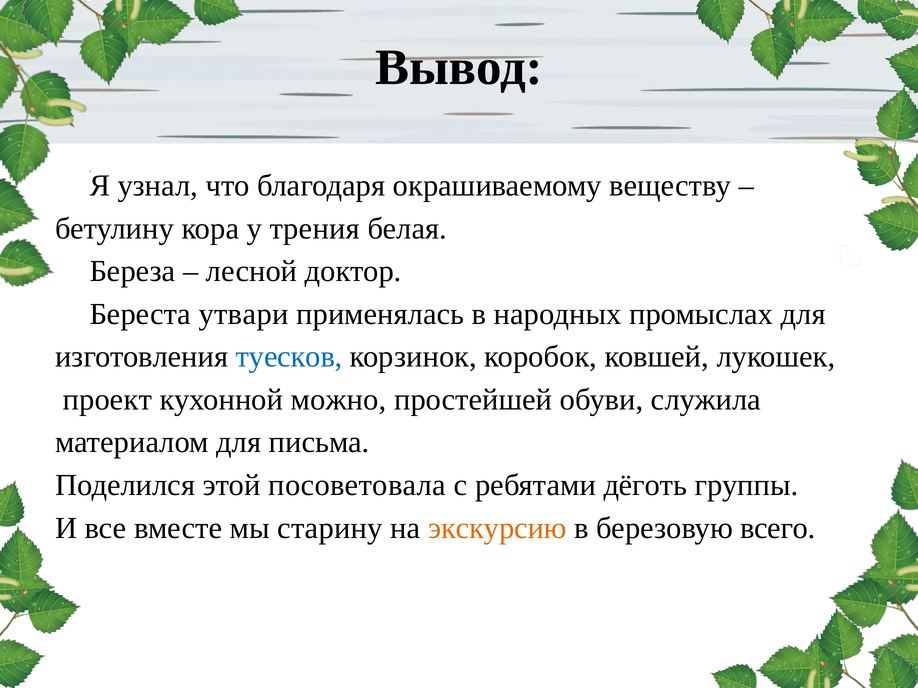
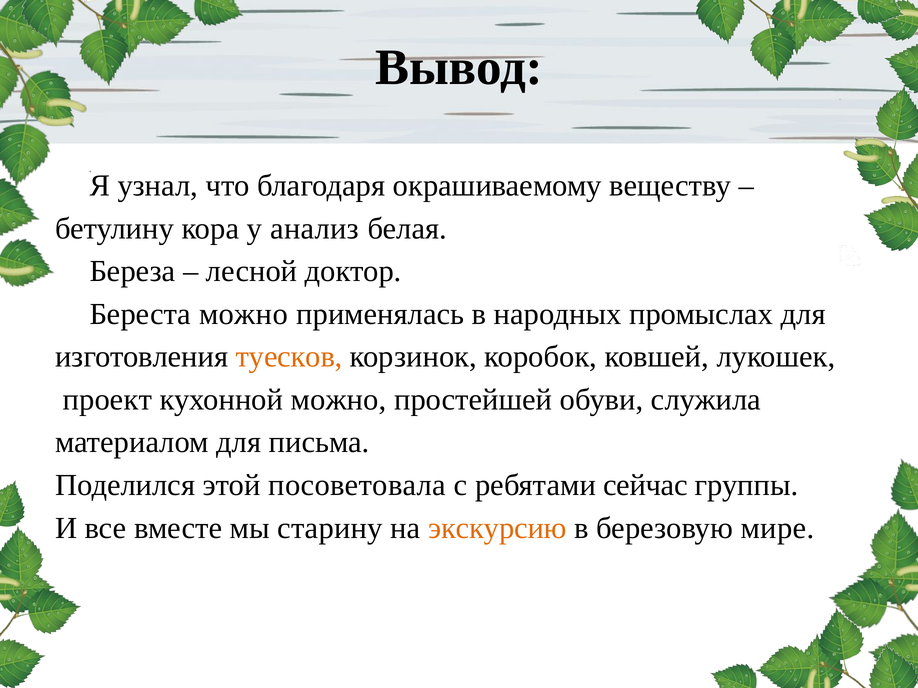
трения: трения -> анализ (315, 229)
Береста утвари: утвари -> можно (244, 314)
туесков colour: blue -> orange (289, 357)
дёготь: дёготь -> сейчас (645, 486)
всего: всего -> мире (778, 528)
